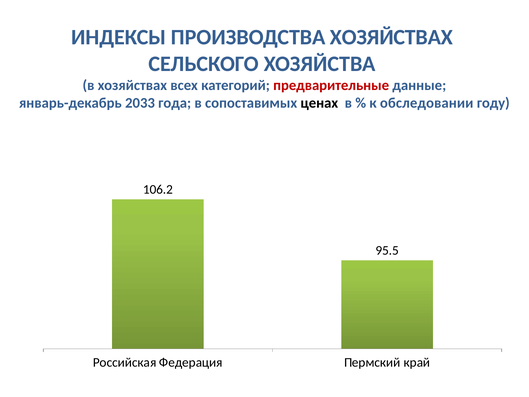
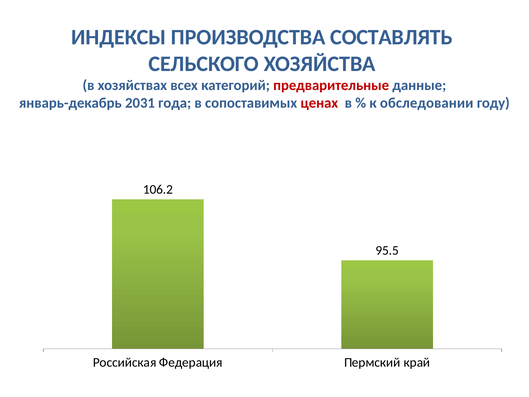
ПРОИЗВОДСТВА ХОЗЯЙСТВАХ: ХОЗЯЙСТВАХ -> СОСТАВЛЯТЬ (391, 37)
2033: 2033 -> 2031 (140, 103)
ценах colour: black -> red (319, 103)
